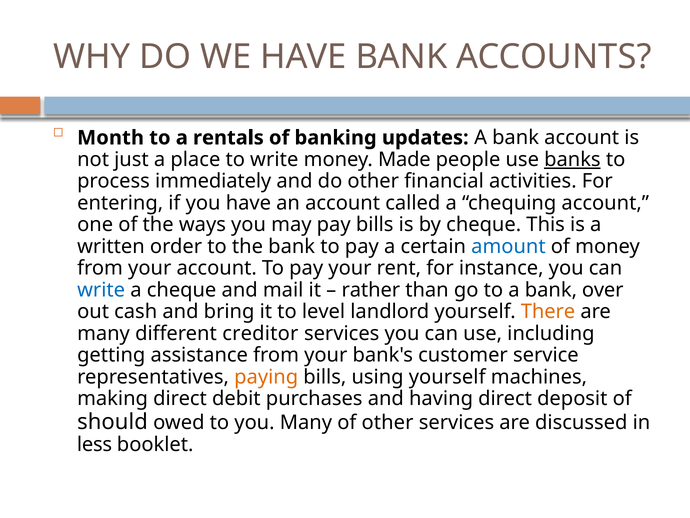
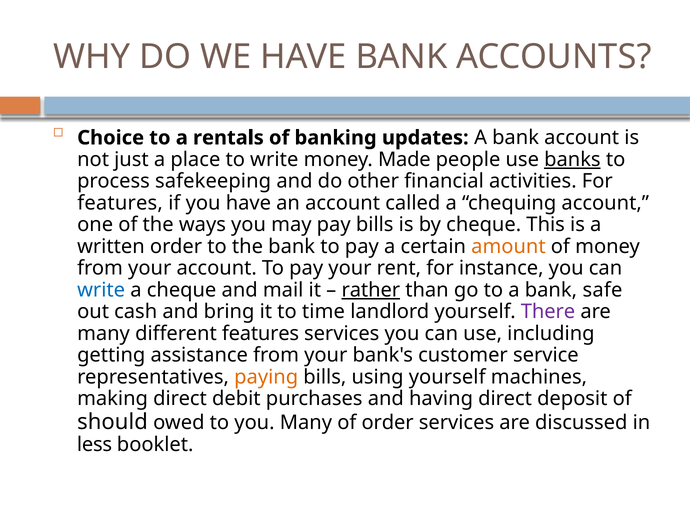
Month: Month -> Choice (111, 138)
immediately: immediately -> safekeeping (213, 181)
entering: entering -> features (120, 203)
amount colour: blue -> orange (508, 246)
rather underline: none -> present (371, 290)
over: over -> safe (603, 290)
level: level -> time (323, 311)
There colour: orange -> purple (548, 311)
different creditor: creditor -> features (261, 333)
of other: other -> order (388, 422)
